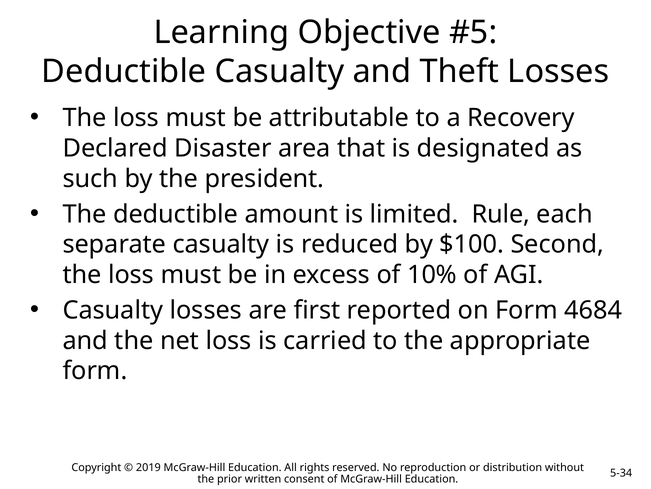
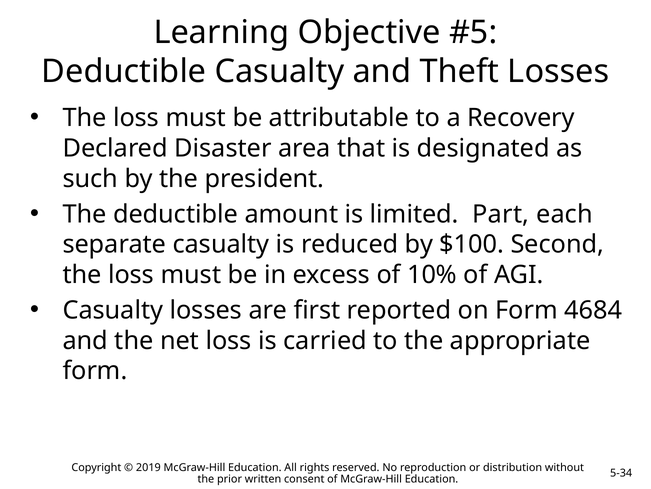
Rule: Rule -> Part (501, 214)
